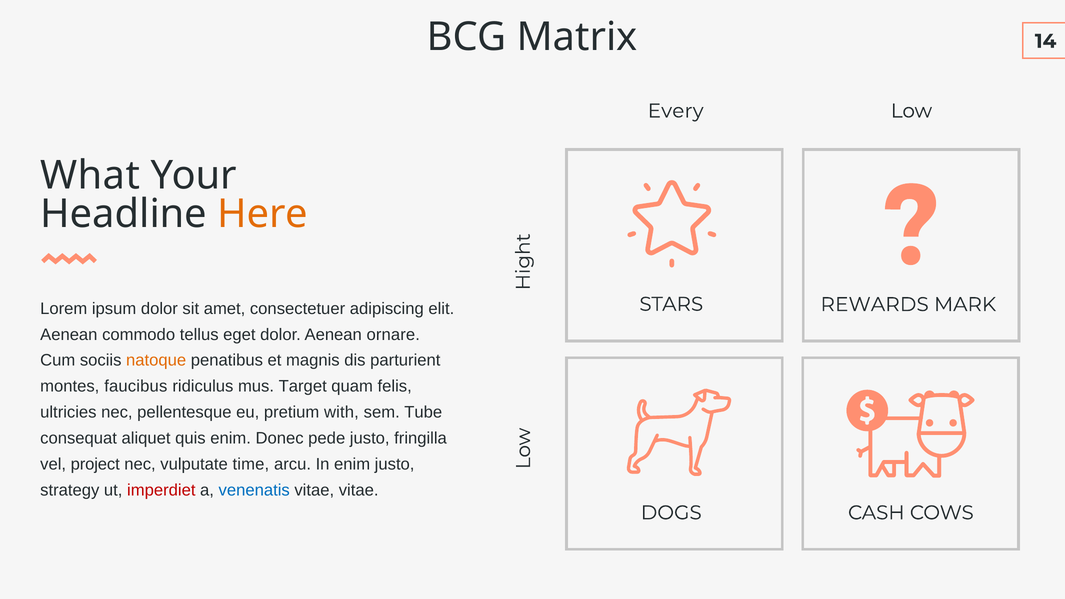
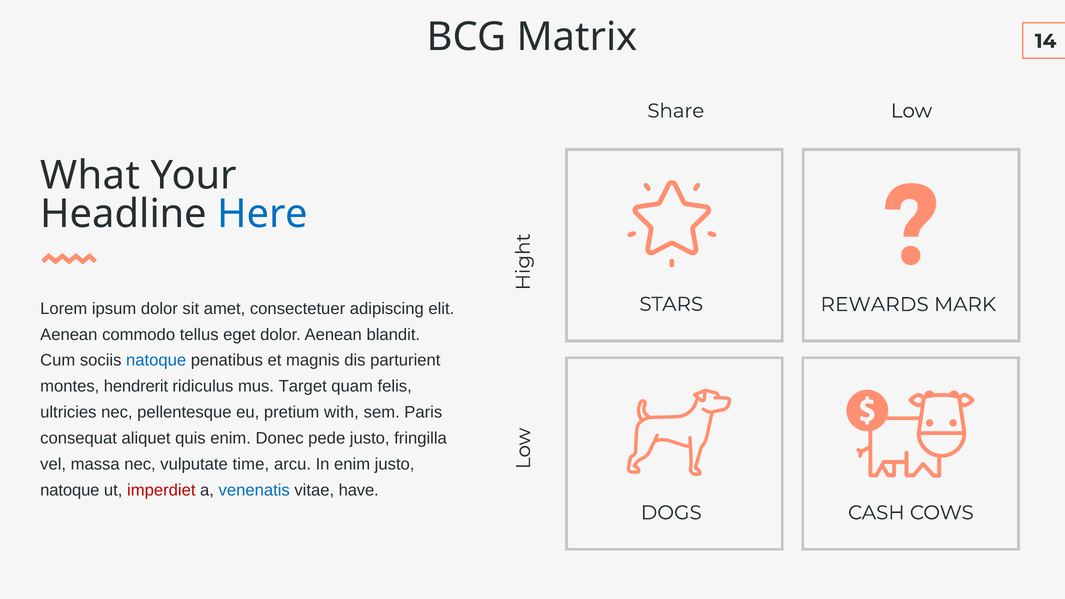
Every: Every -> Share (676, 111)
Here colour: orange -> blue (263, 214)
ornare: ornare -> blandit (393, 335)
natoque colour: orange -> blue (156, 361)
faucibus: faucibus -> hendrerit (136, 386)
Tube: Tube -> Paris (423, 412)
project: project -> massa (95, 464)
strategy: strategy -> natoque (70, 490)
vitae vitae: vitae -> have (359, 490)
